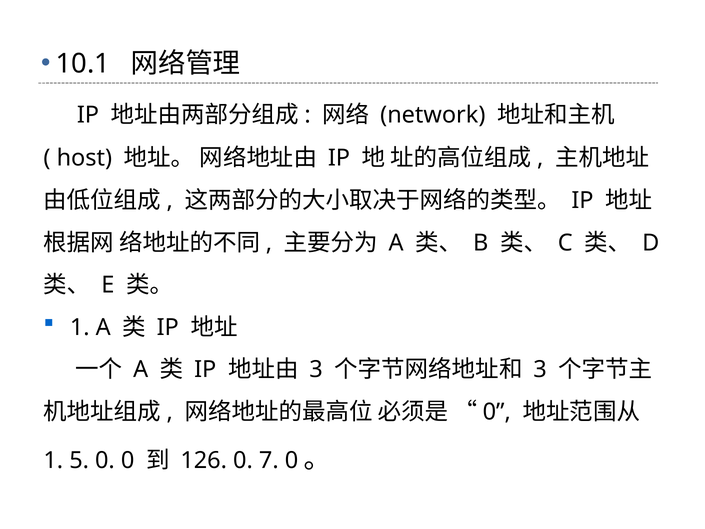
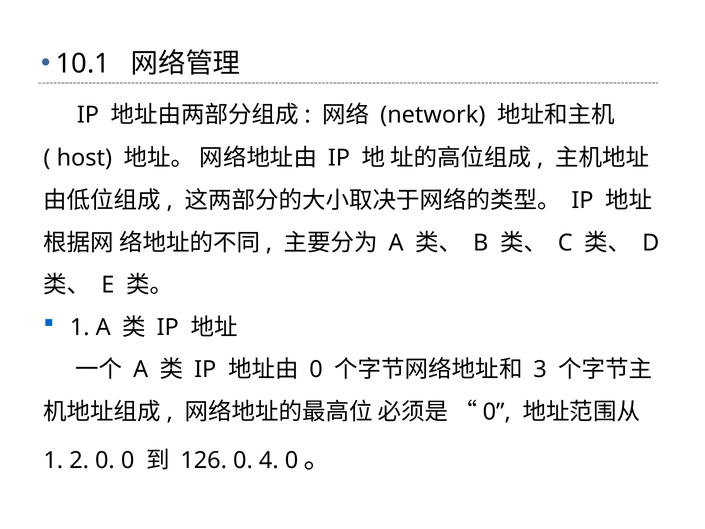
3: 3 -> 0 (316, 370)
5: 5 -> 2 (79, 460)
7: 7 -> 4 (269, 460)
